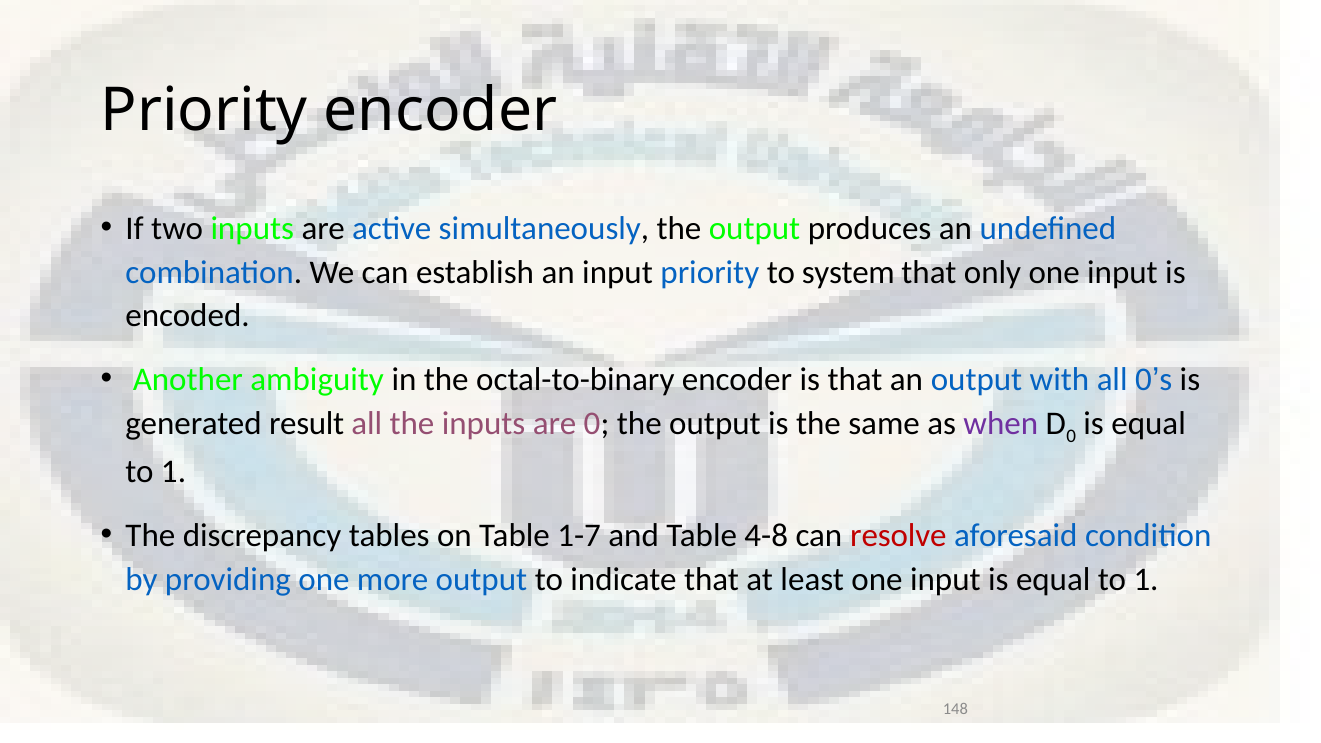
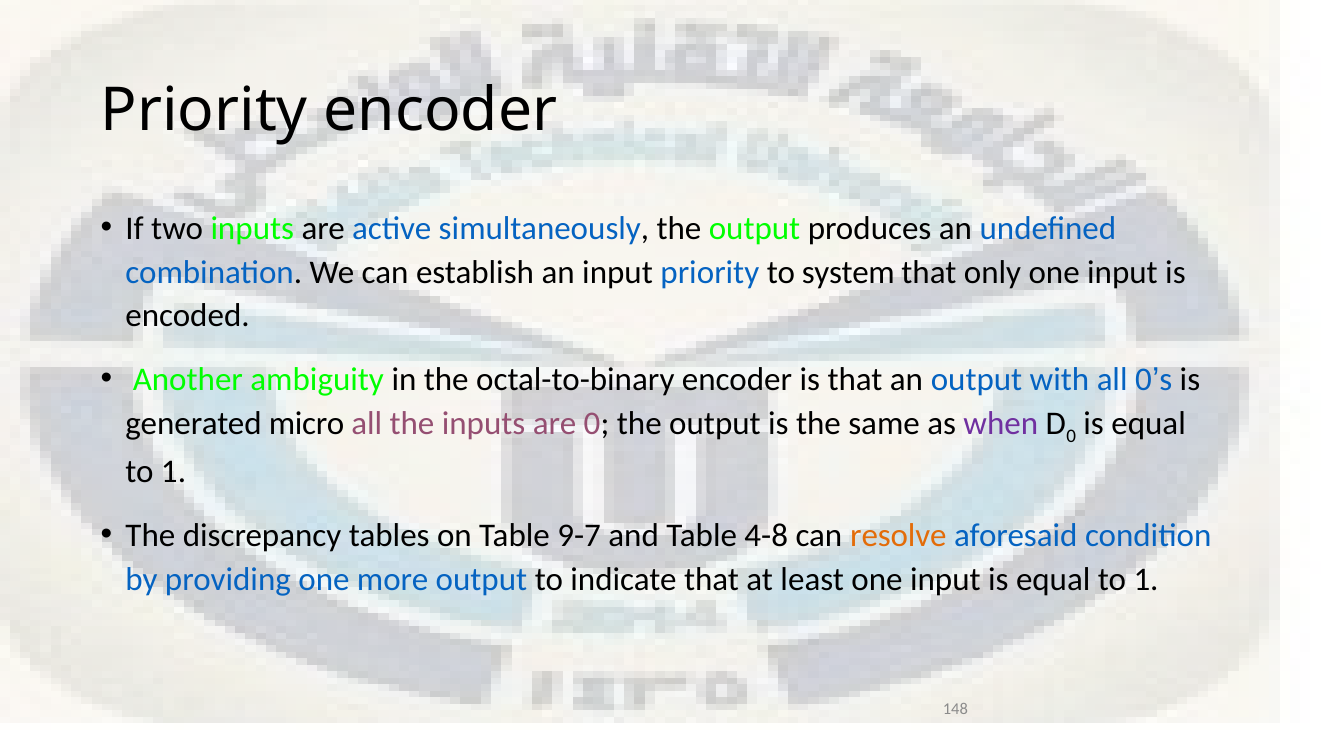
result: result -> micro (307, 424)
1-7: 1-7 -> 9-7 (579, 536)
resolve colour: red -> orange (898, 536)
